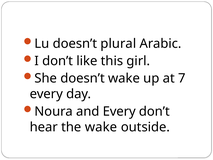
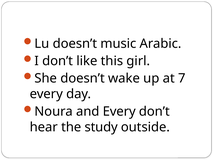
plural: plural -> music (118, 44)
the wake: wake -> study (101, 127)
